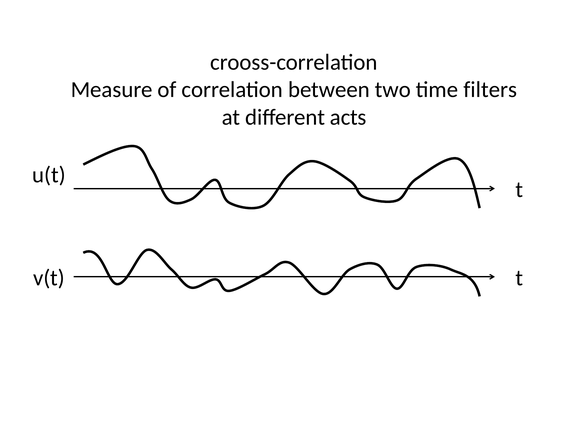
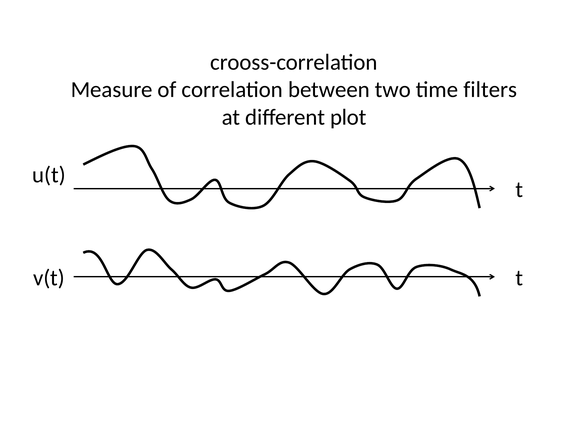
acts: acts -> plot (348, 117)
